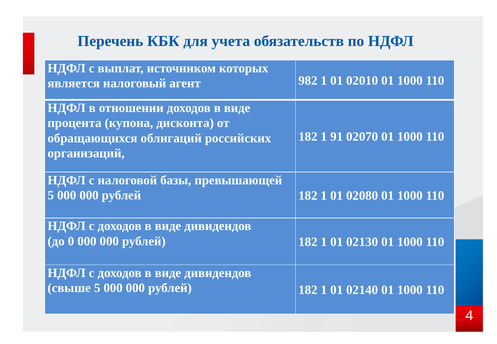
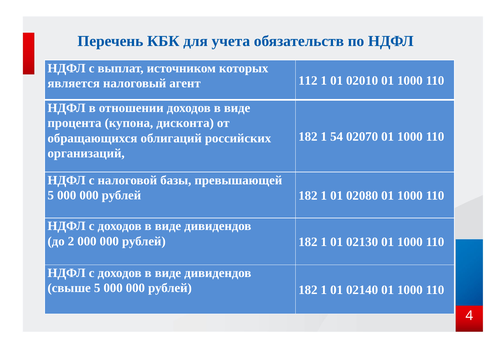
982: 982 -> 112 (308, 81)
91: 91 -> 54 (337, 136)
0: 0 -> 2 (71, 241)
